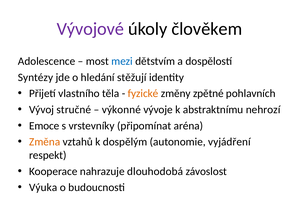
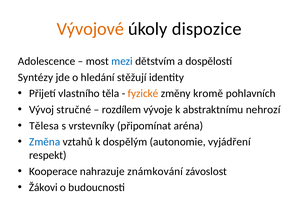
Vývojové colour: purple -> orange (90, 29)
člověkem: člověkem -> dispozice (207, 29)
zpětné: zpětné -> kromě (208, 94)
výkonné: výkonné -> rozdílem (121, 110)
Emoce: Emoce -> Tělesa (44, 126)
Změna colour: orange -> blue (45, 142)
dlouhodobá: dlouhodobá -> známkování (155, 172)
Výuka: Výuka -> Žákovi (43, 188)
